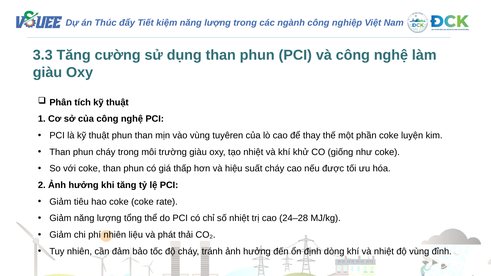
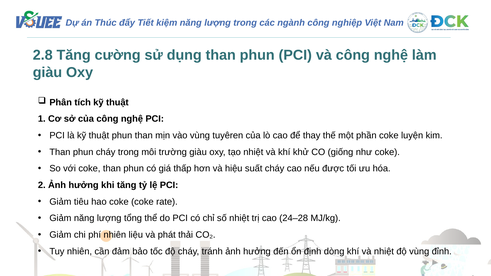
3.3: 3.3 -> 2.8 (43, 55)
